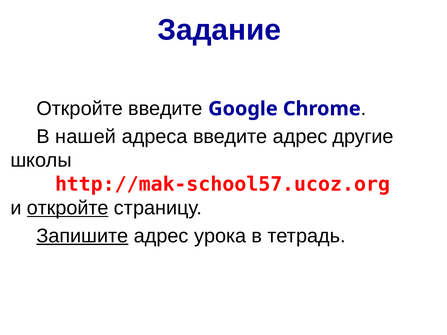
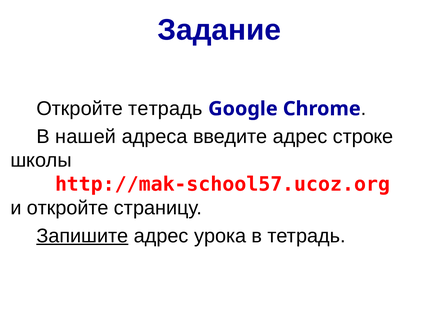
Откройте введите: введите -> тетрадь (165, 109)
другие: другие -> строке (363, 137)
откройте underline: present -> none (68, 208)
